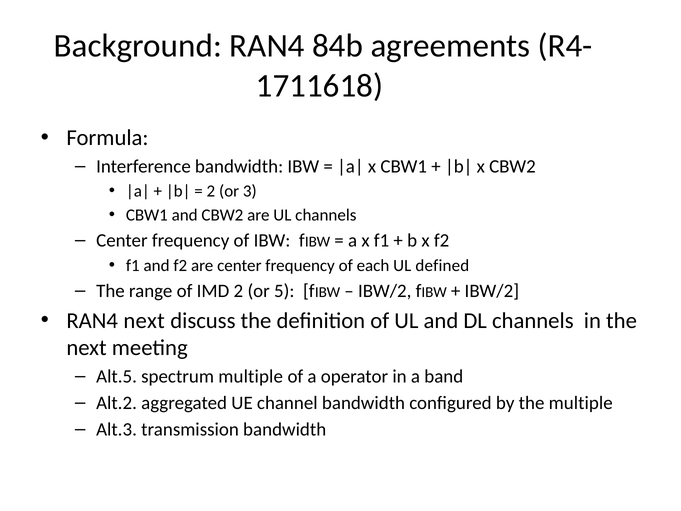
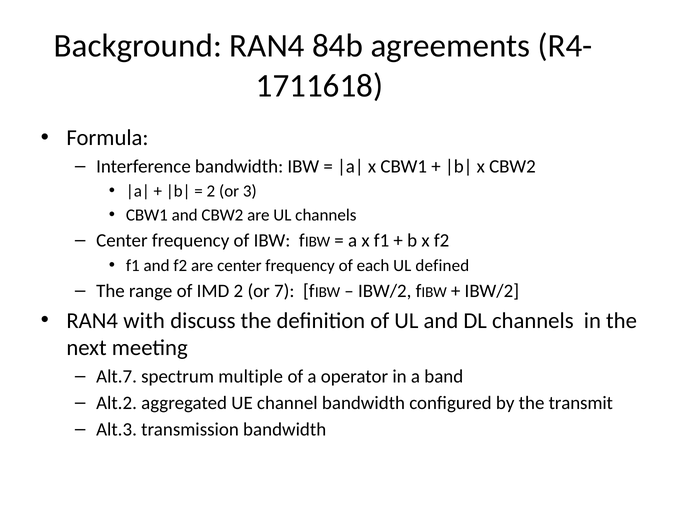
5: 5 -> 7 (284, 291)
RAN4 next: next -> with (144, 321)
Alt.5: Alt.5 -> Alt.7 (117, 376)
the multiple: multiple -> transmit (581, 403)
